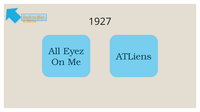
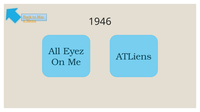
1927: 1927 -> 1946 (100, 22)
